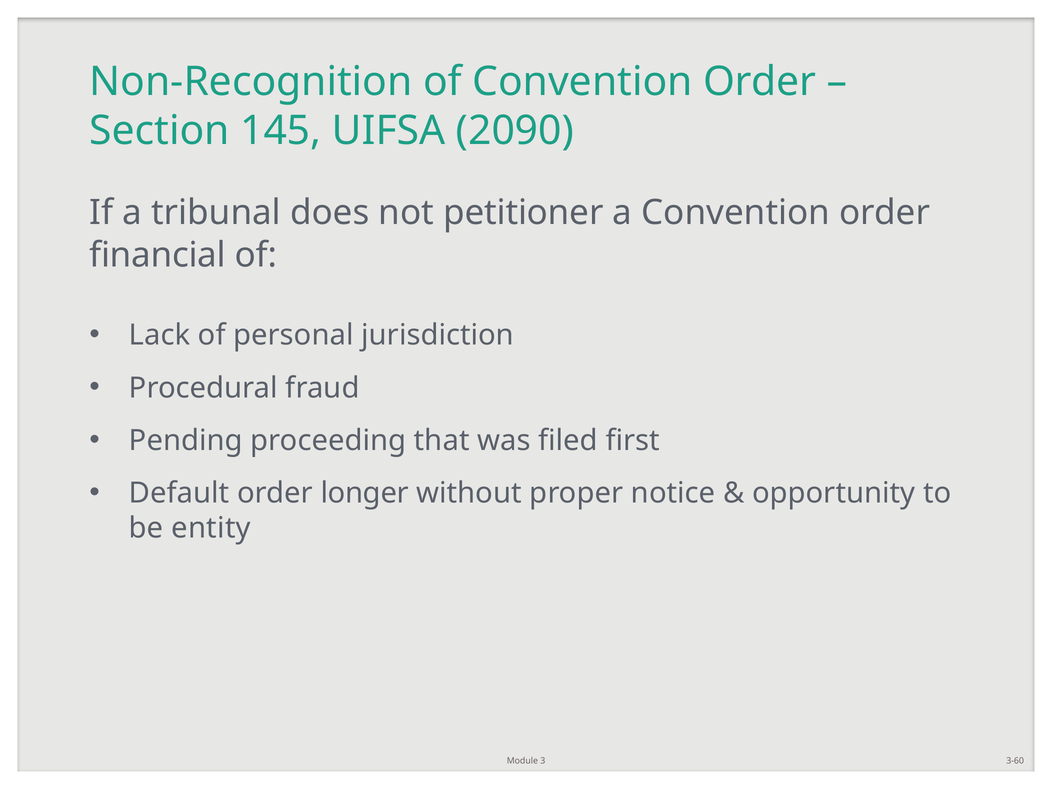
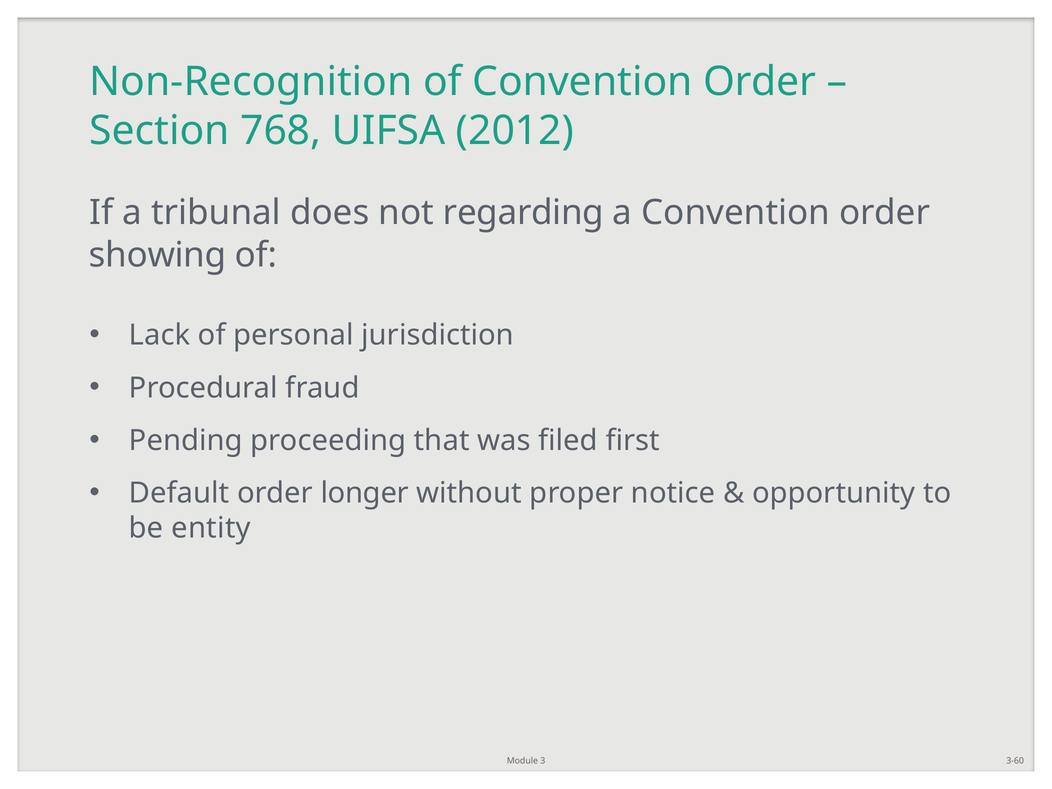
145: 145 -> 768 (281, 131)
2090: 2090 -> 2012 (515, 131)
petitioner: petitioner -> regarding (523, 213)
financial: financial -> showing (158, 255)
